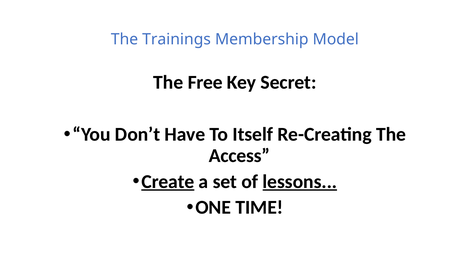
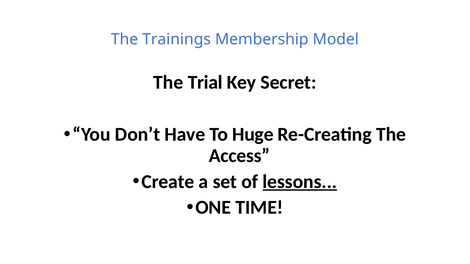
Free: Free -> Trial (205, 83)
Itself: Itself -> Huge (253, 135)
Create underline: present -> none (168, 182)
